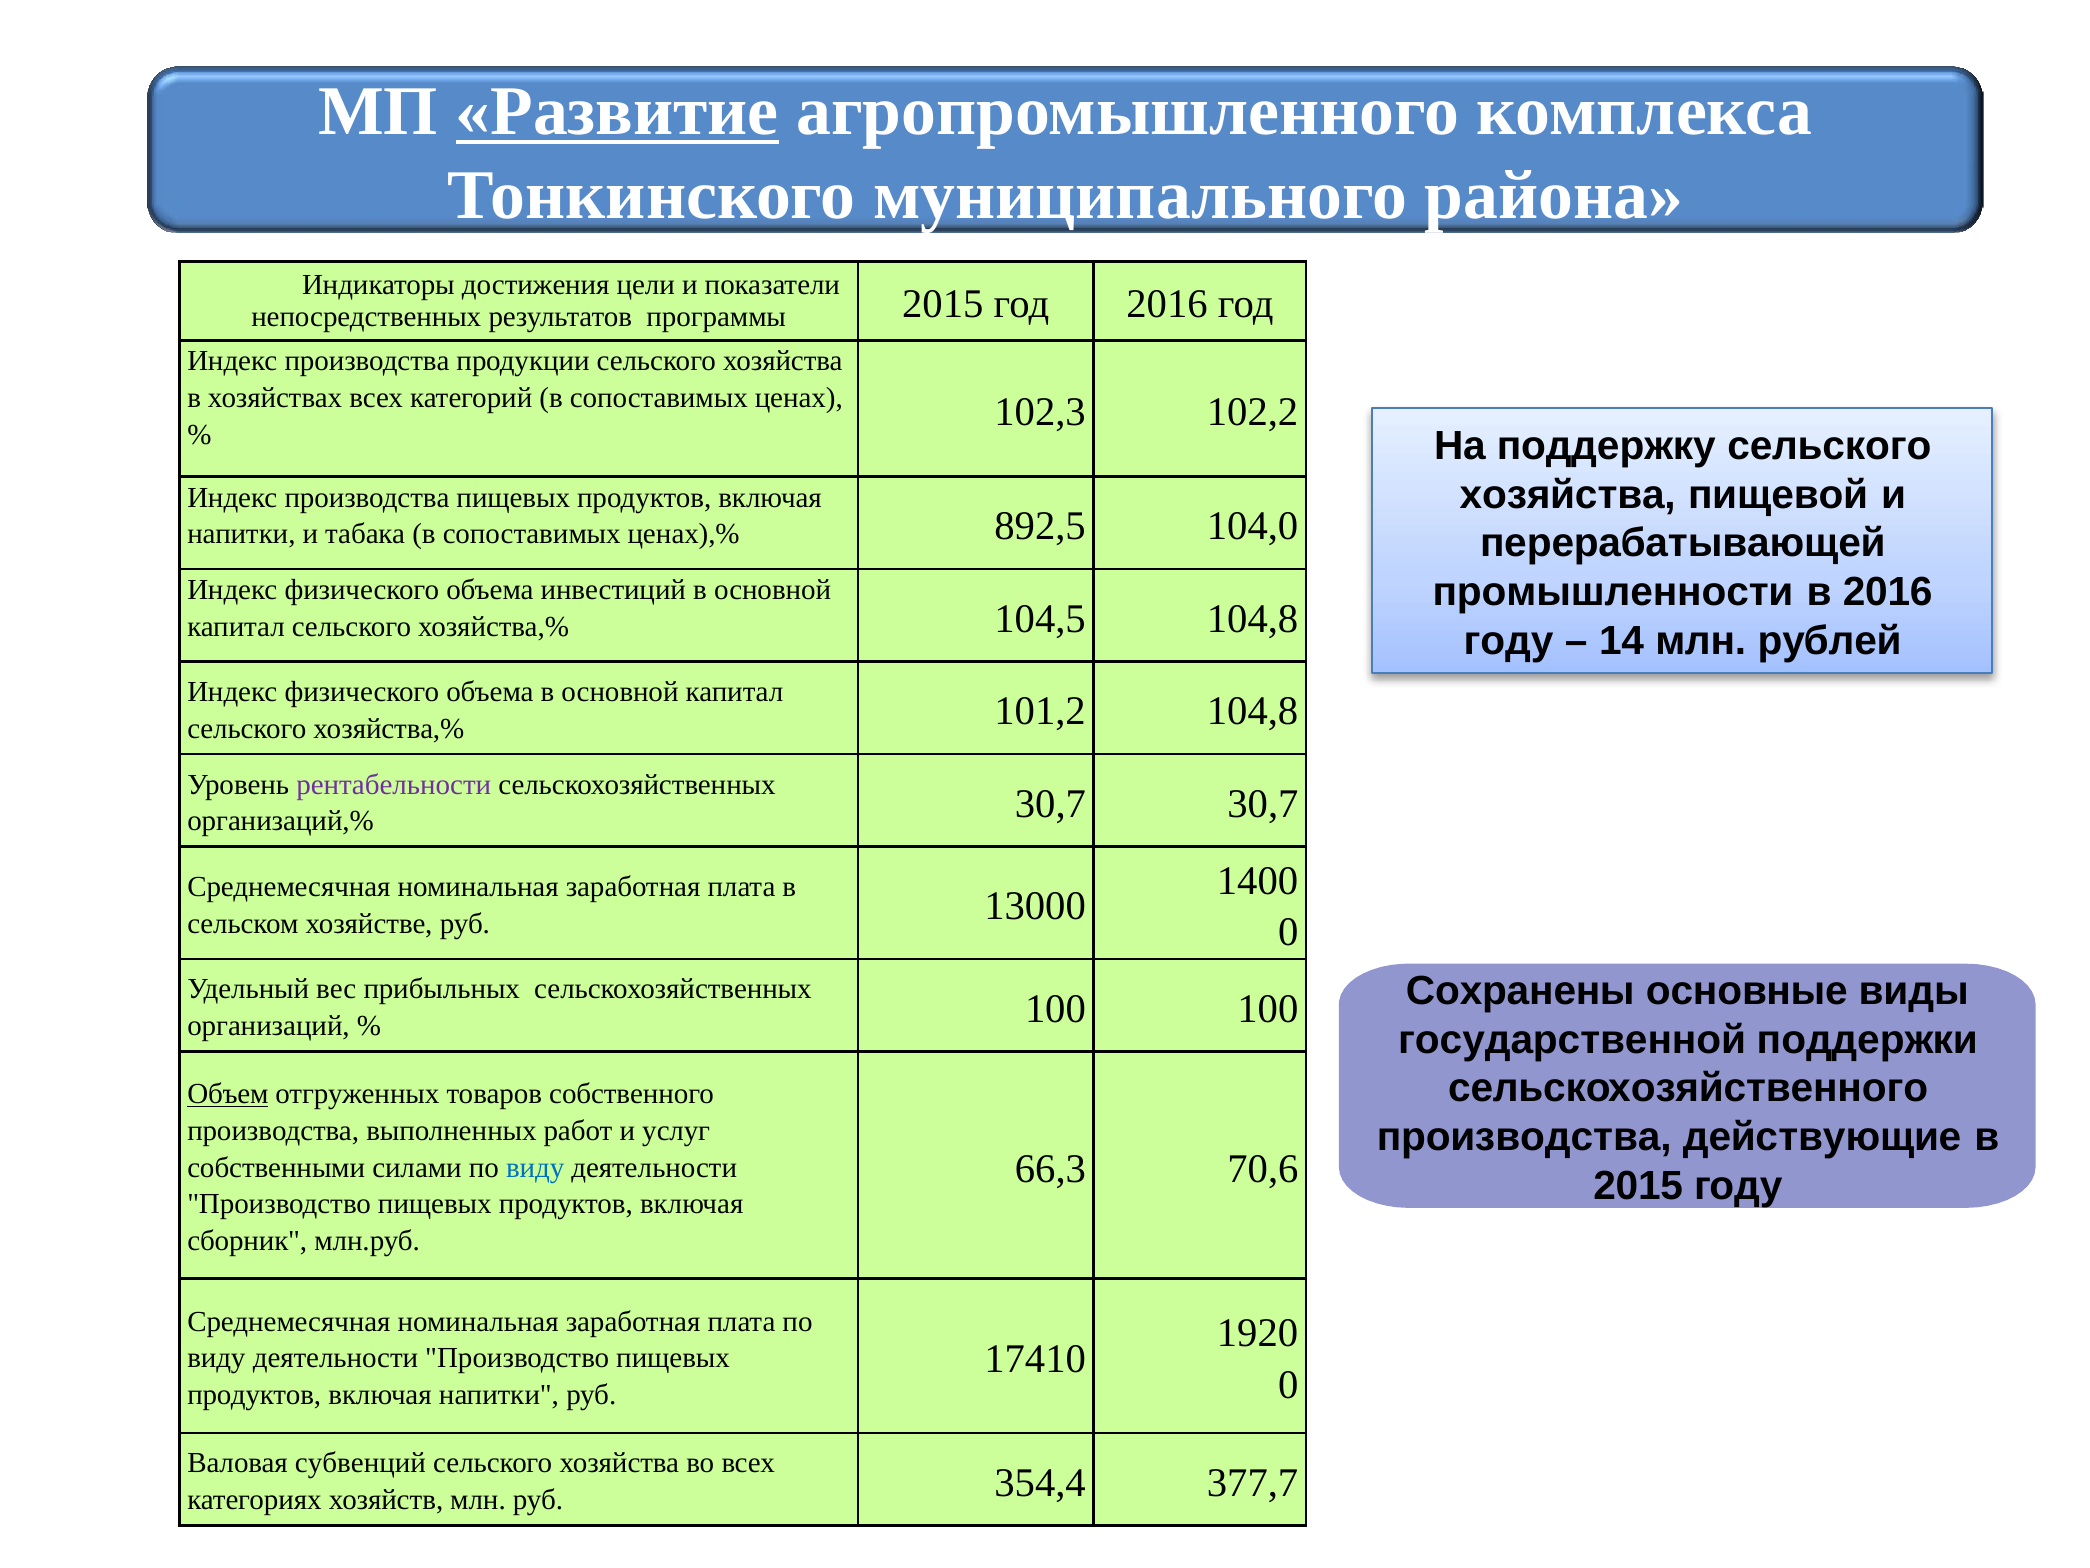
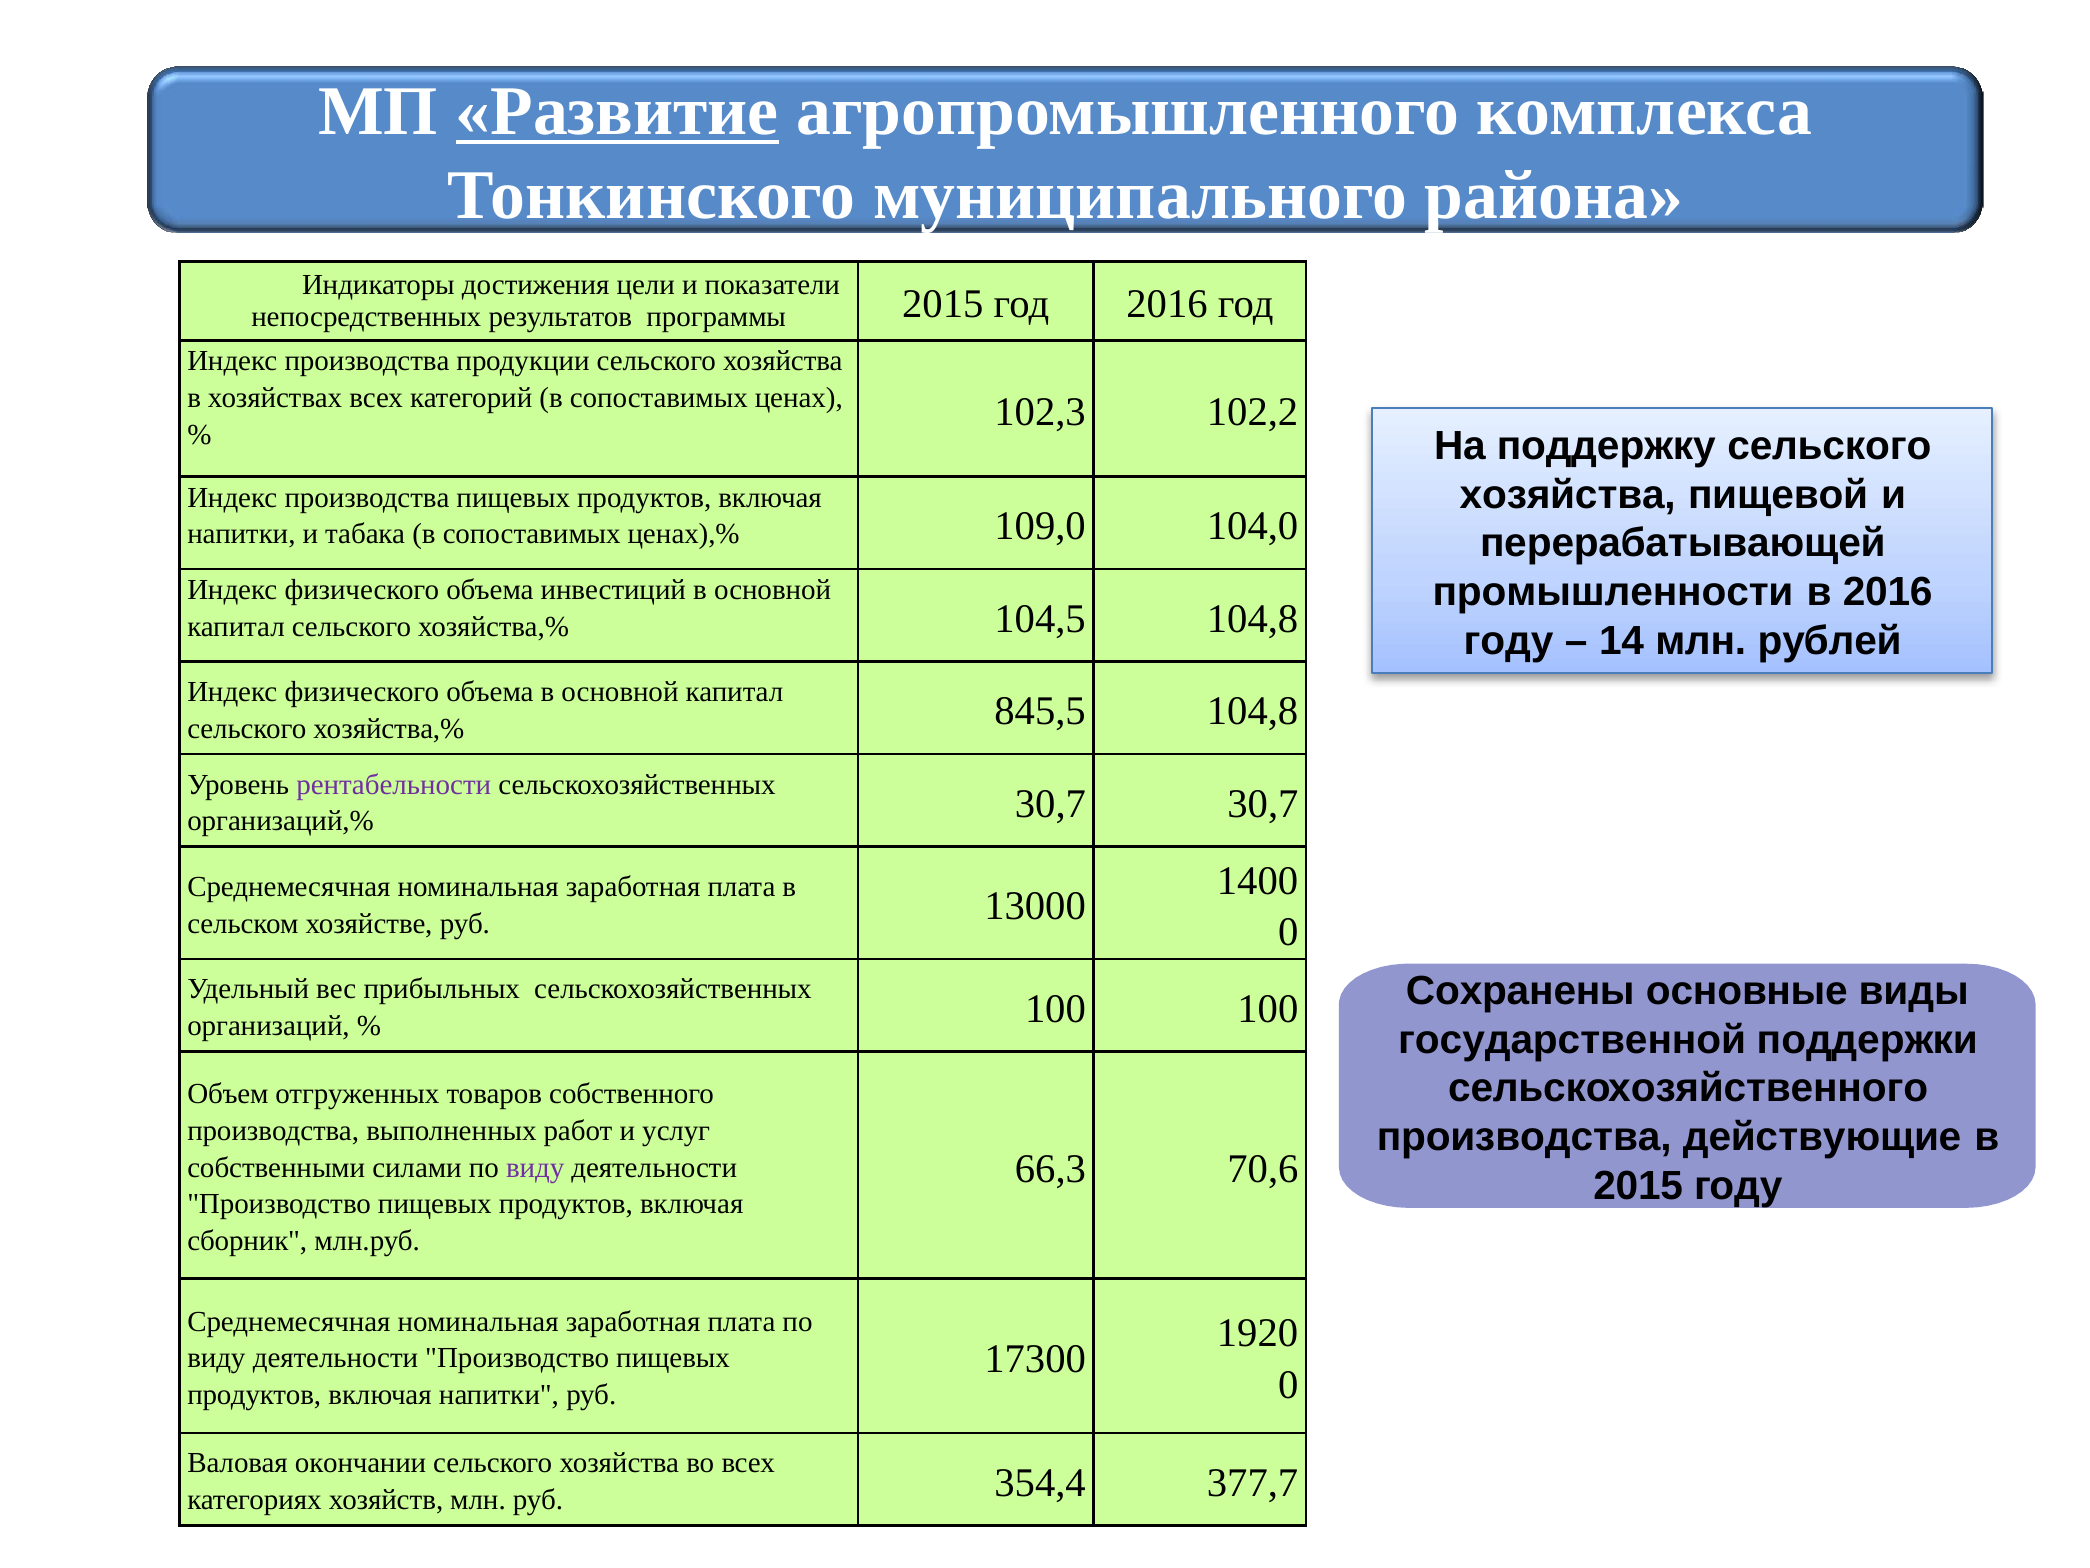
892,5: 892,5 -> 109,0 (1040, 526)
101,2: 101,2 -> 845,5 (1040, 711)
Объем underline: present -> none (228, 1094)
виду colour: blue -> purple (535, 1167)
17410: 17410 -> 17300 (1035, 1359)
субвенций: субвенций -> окончании (361, 1463)
